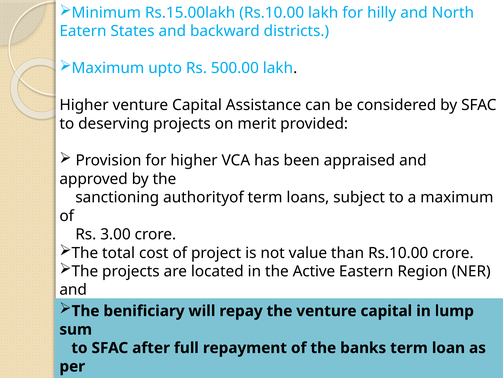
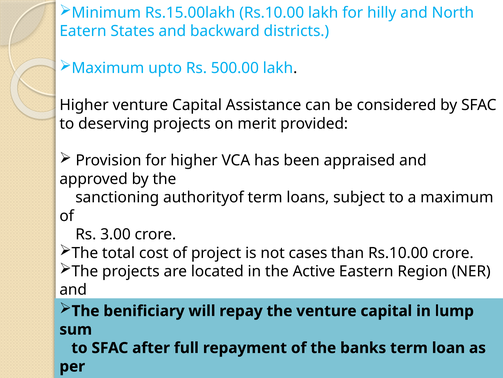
value: value -> cases (308, 252)
